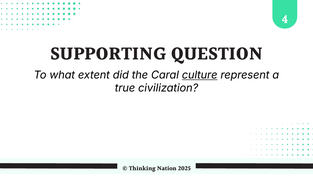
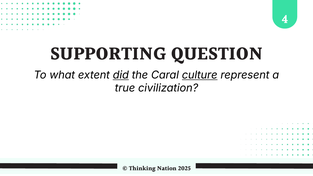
did underline: none -> present (121, 75)
